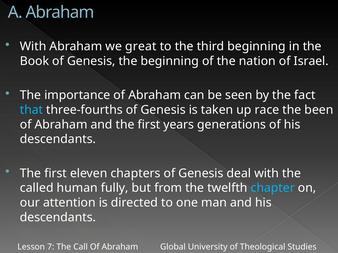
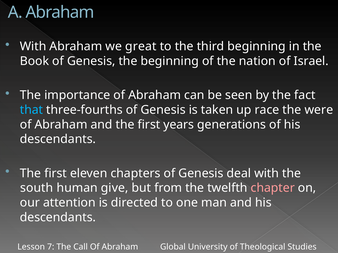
been: been -> were (319, 110)
called: called -> south (37, 188)
fully: fully -> give (115, 188)
chapter colour: light blue -> pink (273, 188)
